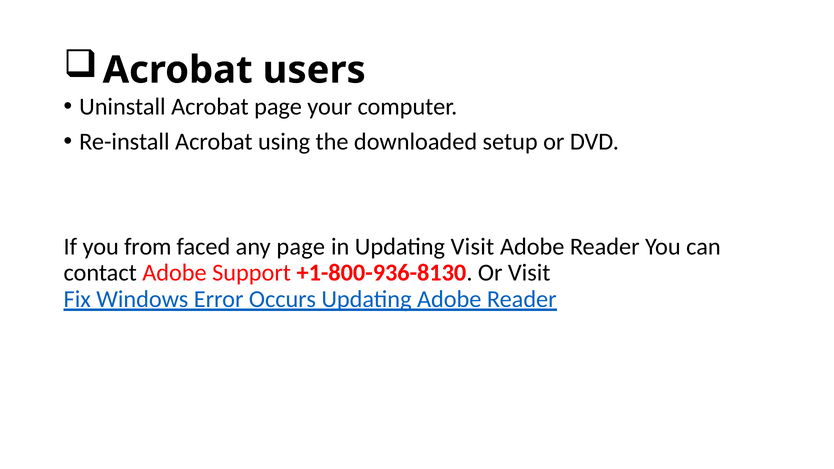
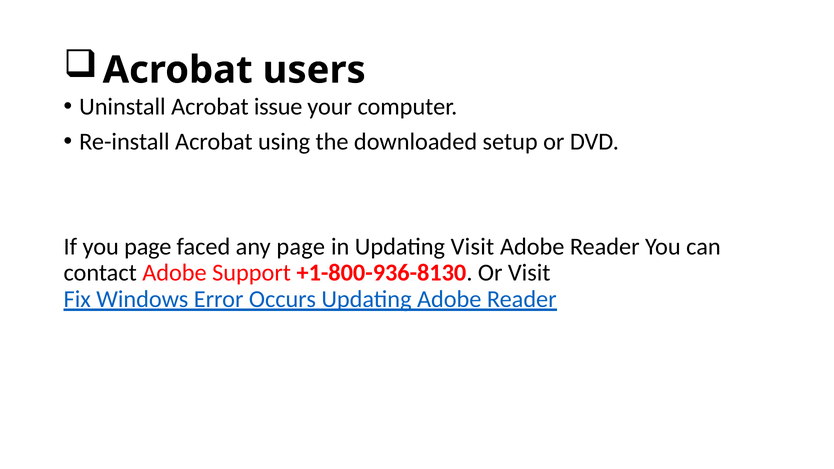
Acrobat page: page -> issue (278, 107)
you from: from -> page (148, 247)
